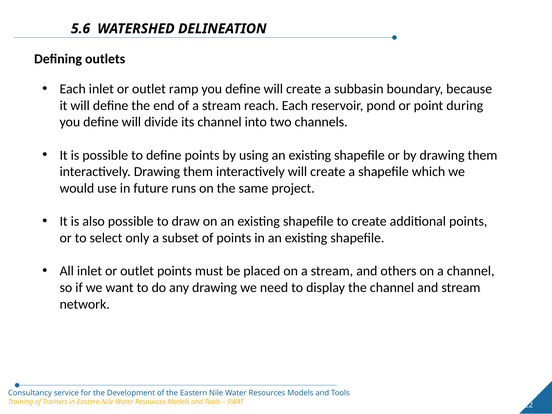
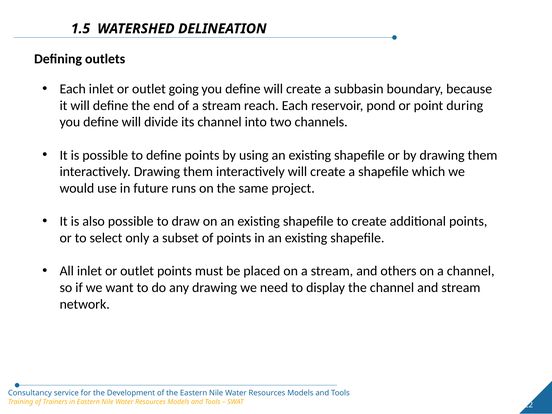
5.6: 5.6 -> 1.5 (81, 29)
ramp: ramp -> going (184, 89)
